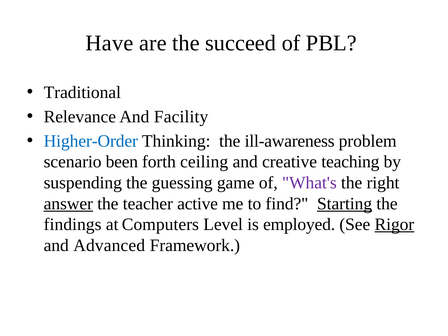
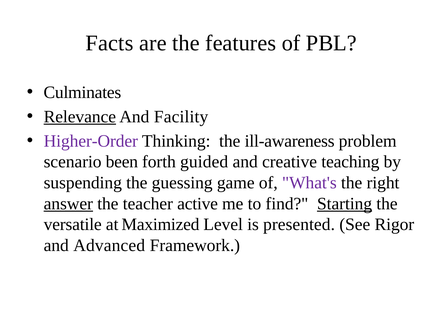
Have: Have -> Facts (109, 43)
succeed: succeed -> features (241, 43)
Traditional: Traditional -> Culminates (82, 92)
Relevance underline: none -> present (80, 117)
Higher-Order colour: blue -> purple (91, 141)
ceiling: ceiling -> guided (204, 162)
findings: findings -> versatile (73, 224)
Computers: Computers -> Maximized (161, 224)
employed: employed -> presented (299, 224)
Rigor underline: present -> none (394, 224)
